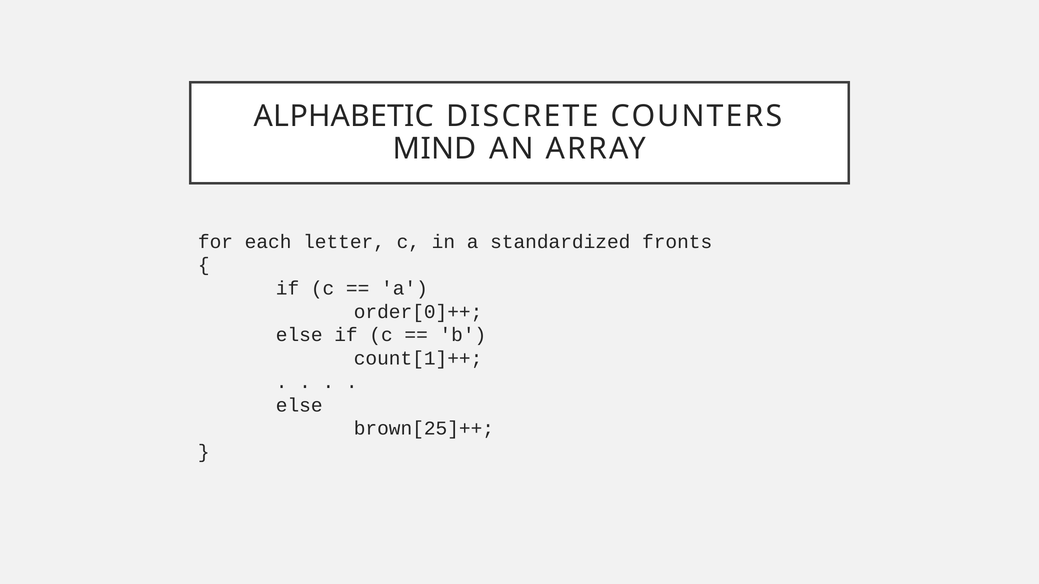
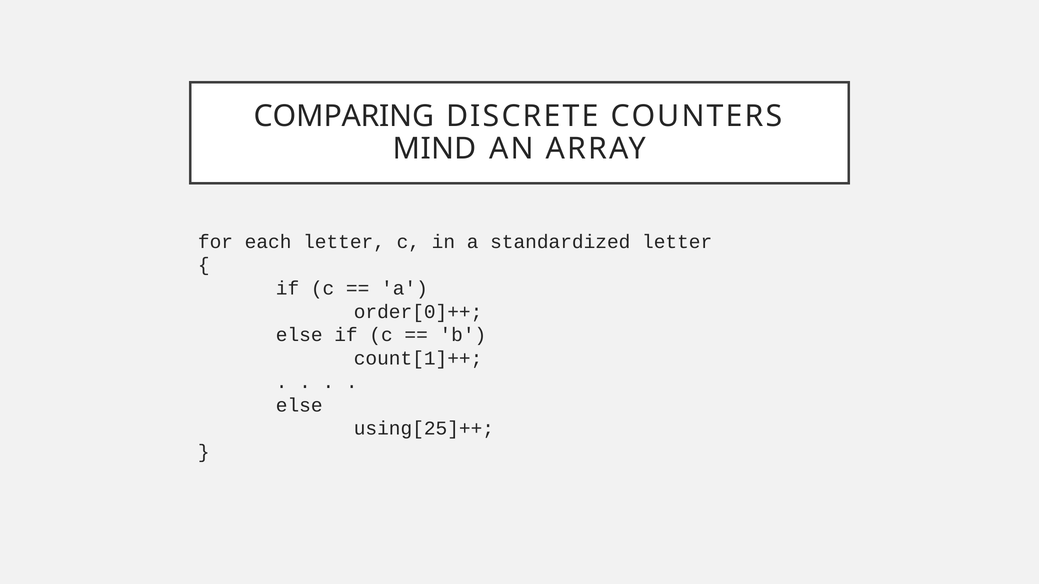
ALPHABETIC: ALPHABETIC -> COMPARING (344, 116)
standardized fronts: fronts -> letter (677, 242)
brown[25]++: brown[25]++ -> using[25]++ (424, 429)
